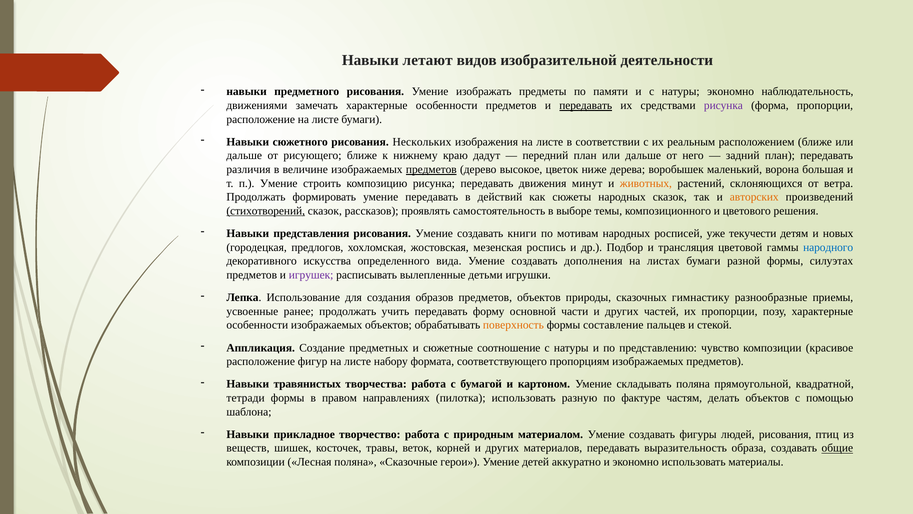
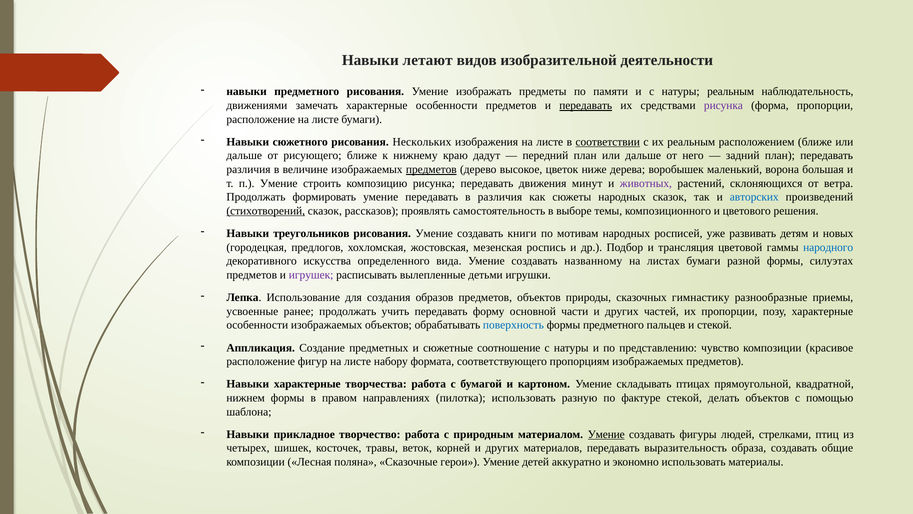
натуры экономно: экономно -> реальным (731, 92)
соответствии underline: none -> present (608, 142)
животных colour: orange -> purple (646, 183)
в действий: действий -> различия (500, 197)
авторских colour: orange -> blue (754, 197)
представления: представления -> треугольников (311, 233)
текучести: текучести -> развивать (753, 233)
дополнения: дополнения -> названному (593, 261)
поверхность colour: orange -> blue (513, 325)
формы составление: составление -> предметного (613, 325)
Навыки травянистых: травянистых -> характерные (307, 384)
складывать поляна: поляна -> птицах (693, 384)
тетради: тетради -> нижнем (246, 398)
фактуре частям: частям -> стекой (684, 398)
Умение underline: none -> present (606, 434)
людей рисования: рисования -> стрелками (785, 434)
веществ: веществ -> четырех (248, 448)
общие underline: present -> none (837, 448)
